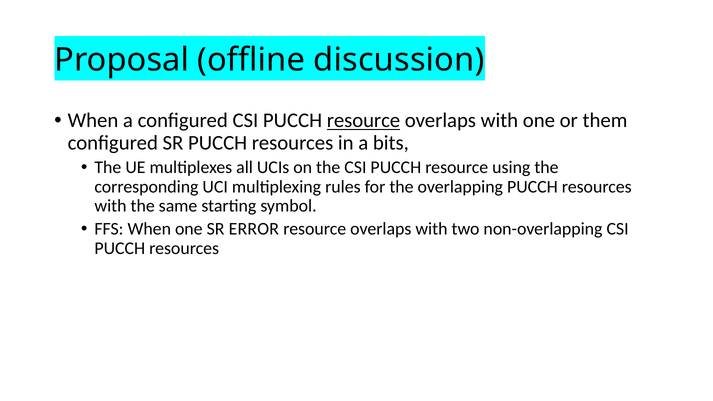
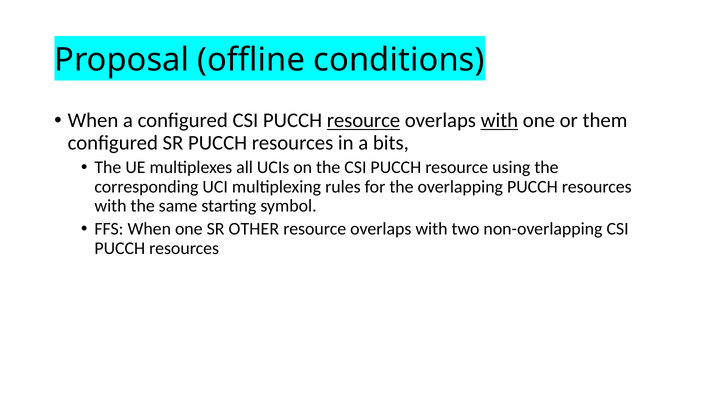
discussion: discussion -> conditions (399, 60)
with underline: none -> present (499, 121)
ERROR: ERROR -> OTHER (254, 229)
